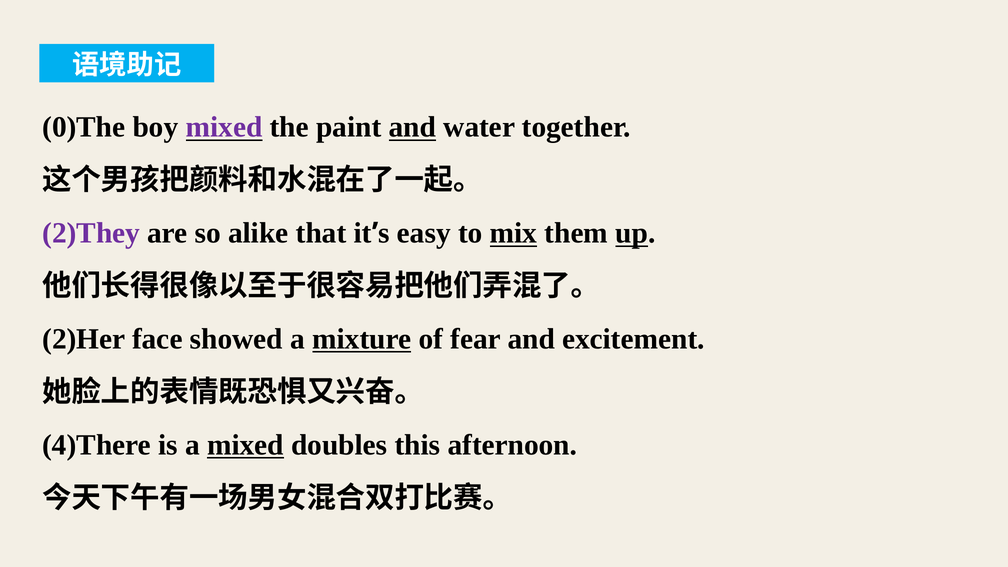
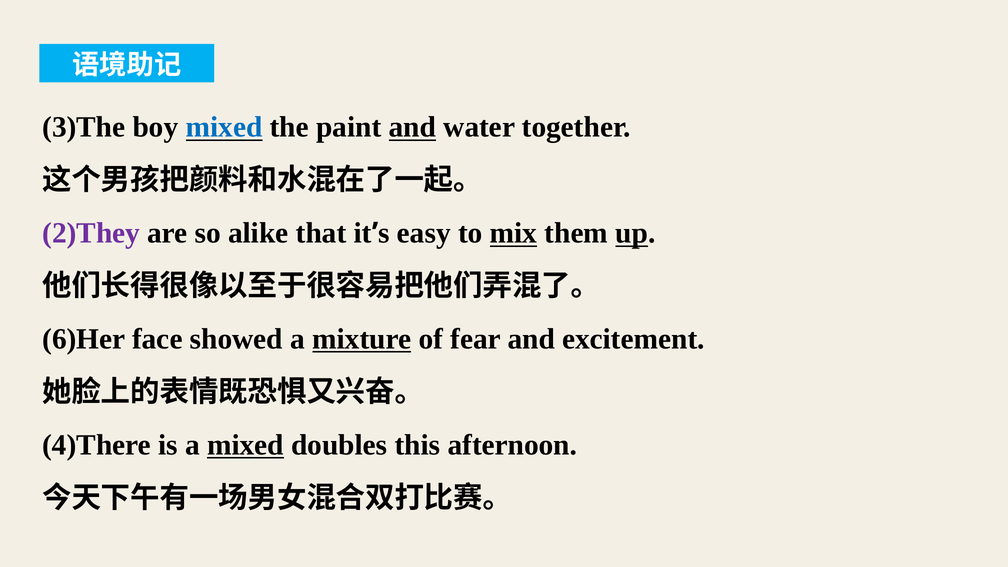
0)The: 0)The -> 3)The (84, 127)
mixed colour: purple -> blue (224, 127)
2)Her: 2)Her -> 6)Her (84, 339)
